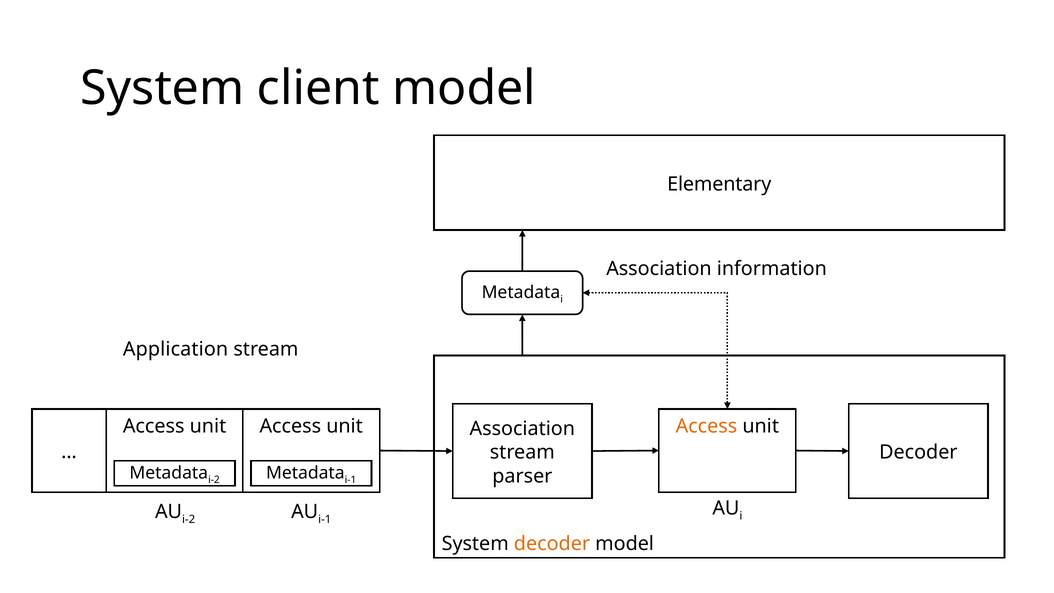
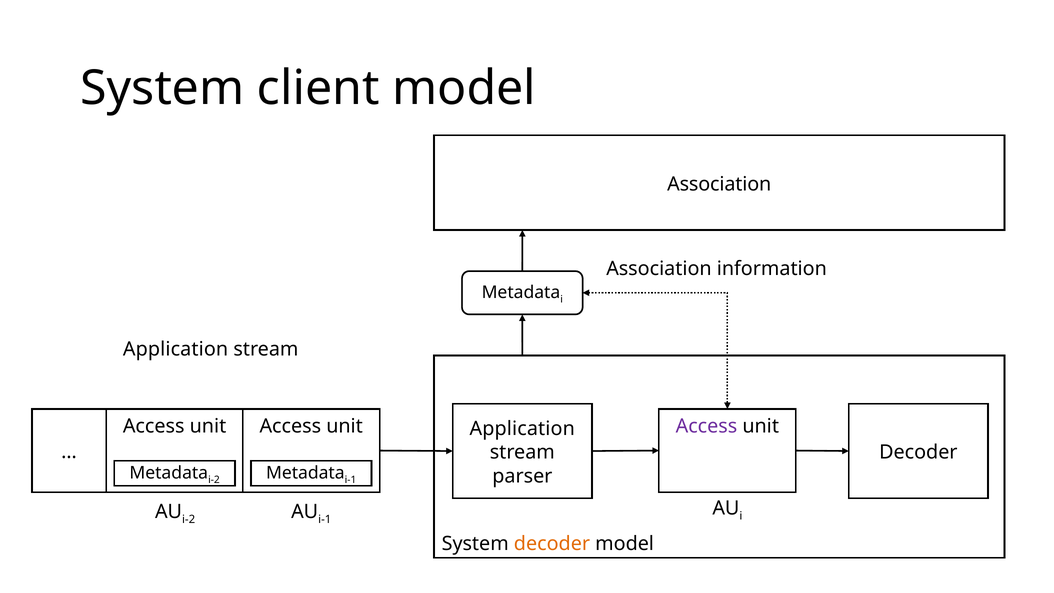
Elementary: Elementary -> Association (719, 184)
Access colour: orange -> purple (706, 426)
Association: Association -> Application (522, 429)
